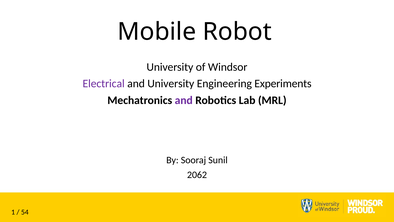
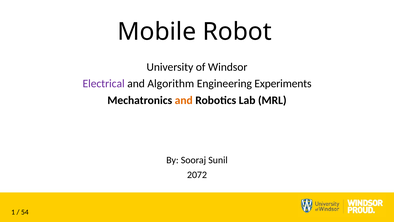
and University: University -> Algorithm (171, 84)
and colour: purple -> orange (184, 100)
2062: 2062 -> 2072 (197, 175)
